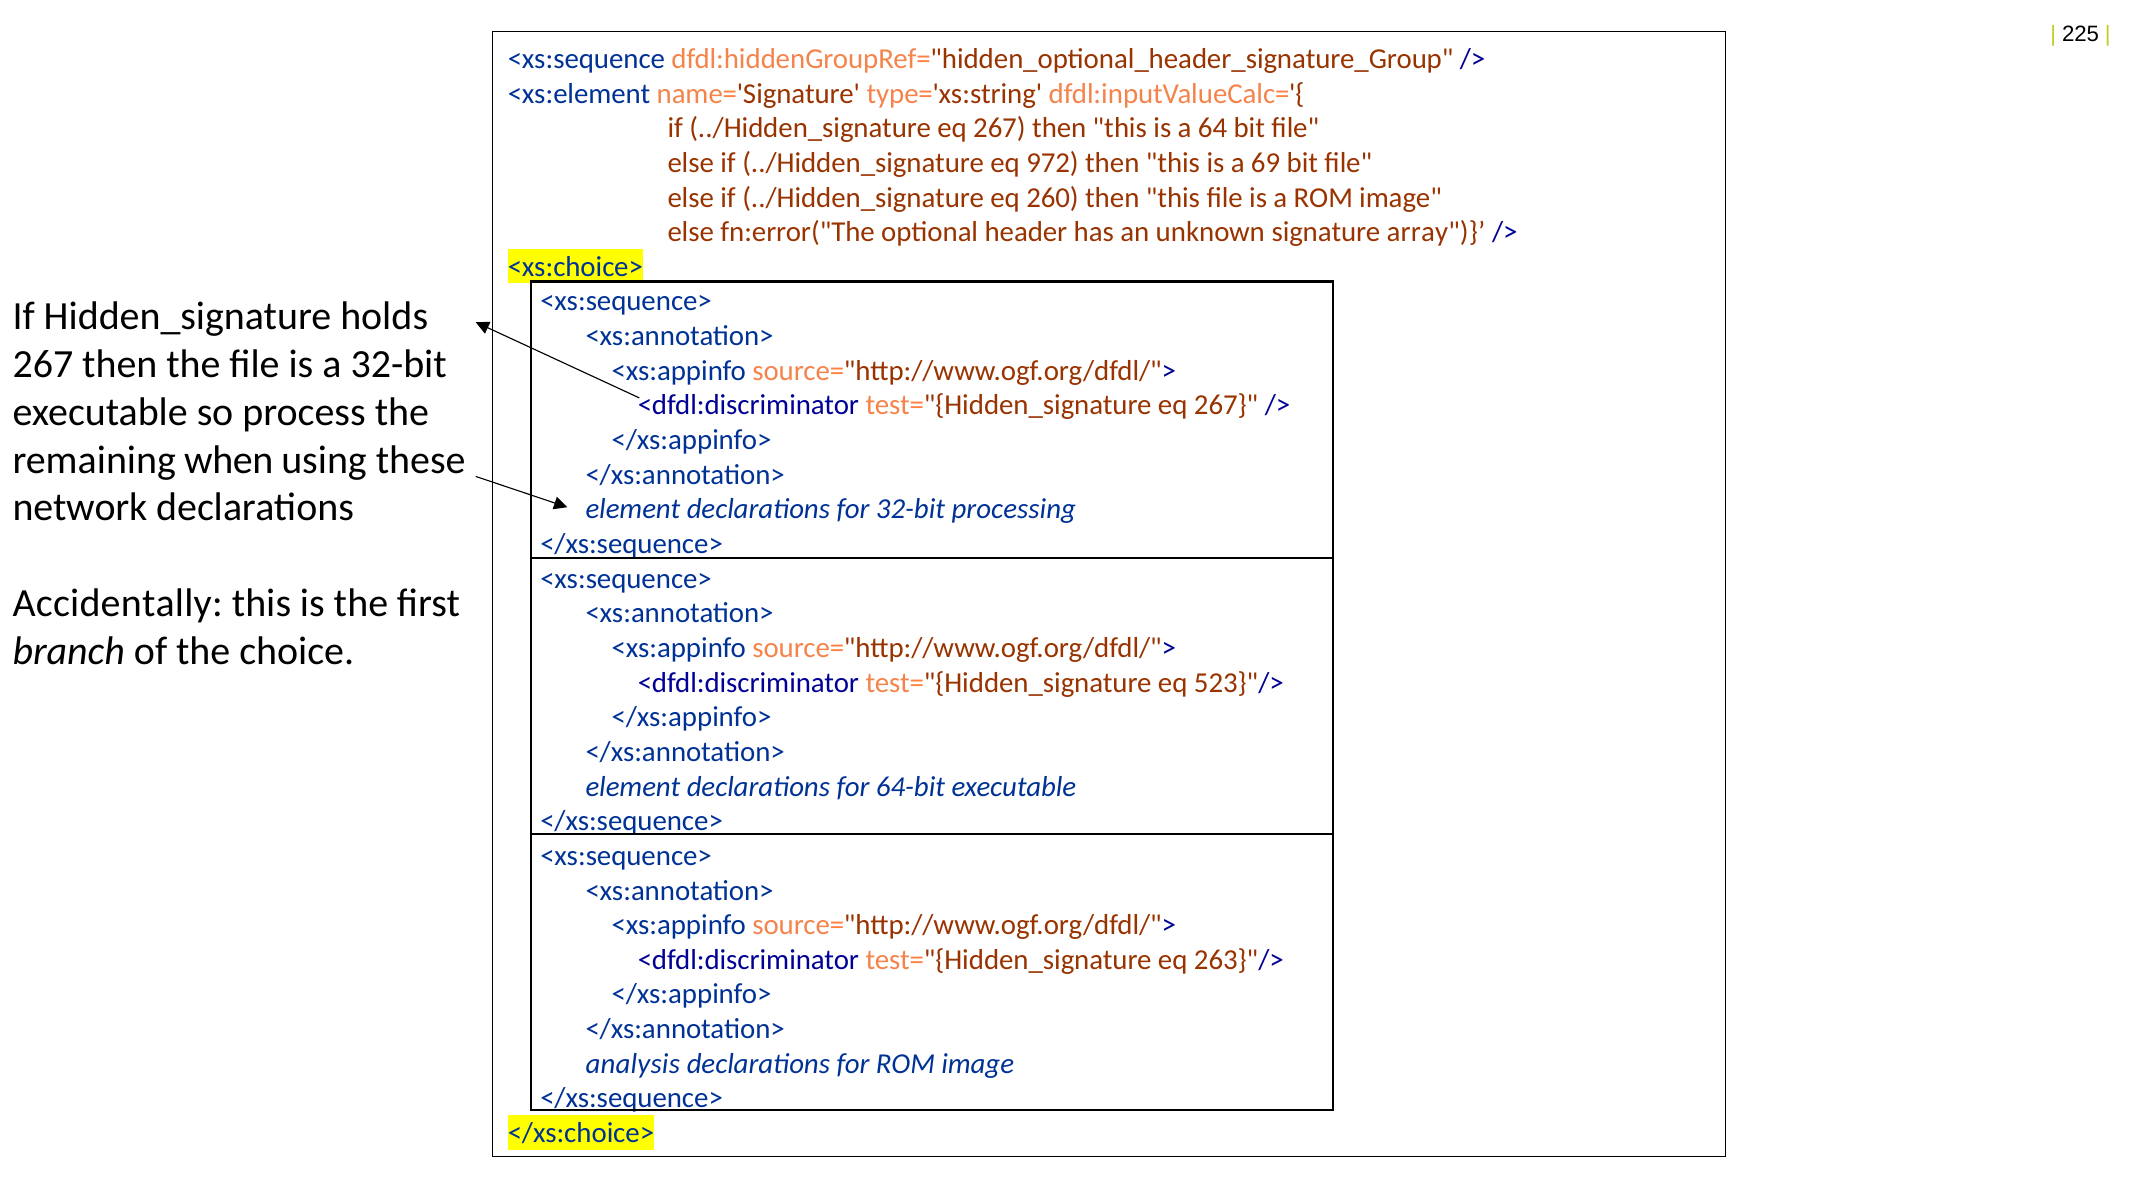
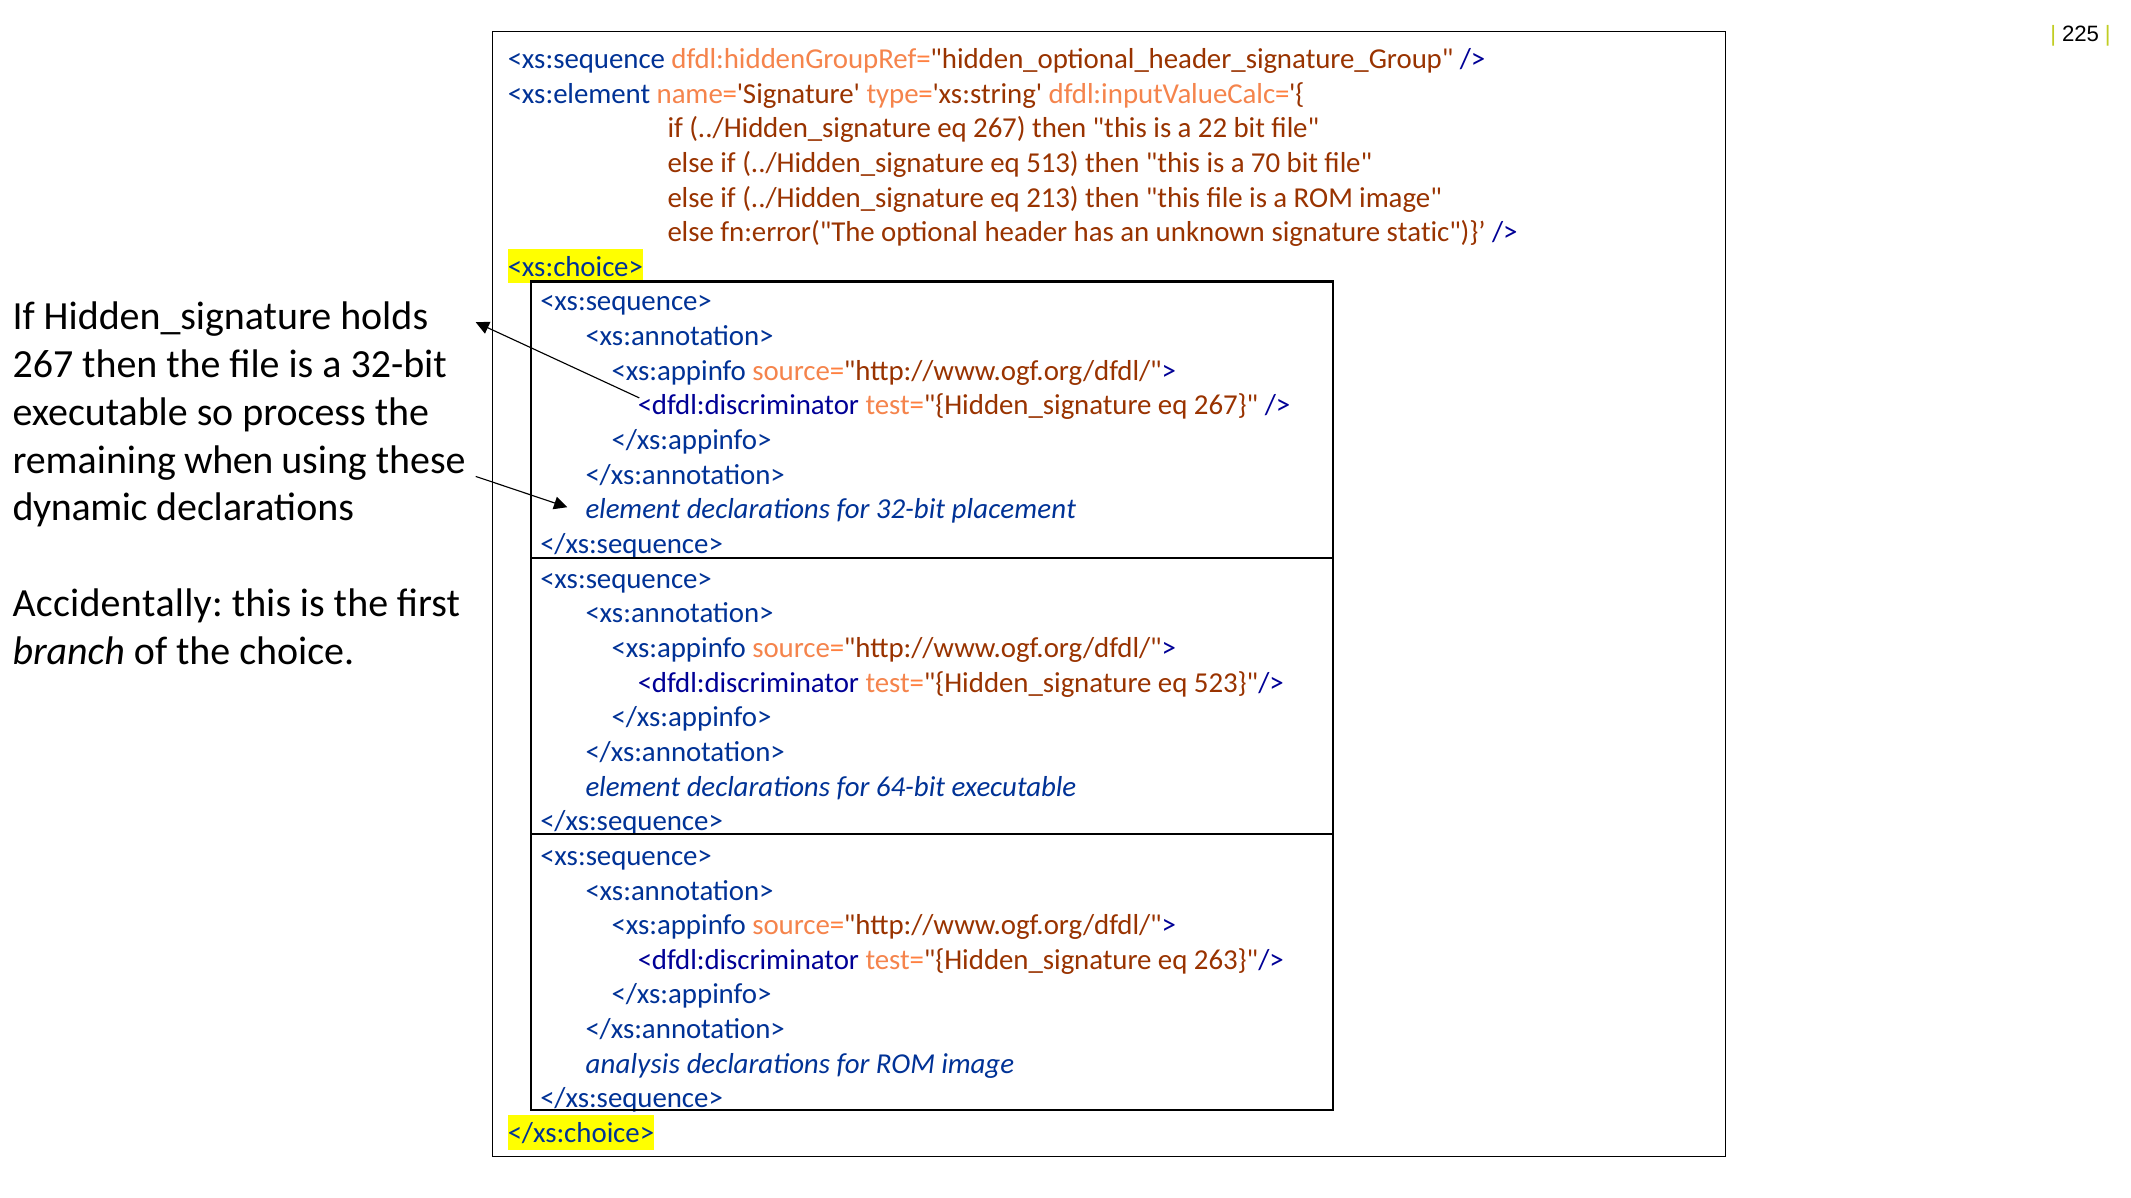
64: 64 -> 22 (1212, 128)
972: 972 -> 513 (1053, 163)
69: 69 -> 70 (1266, 163)
260: 260 -> 213 (1053, 198)
array: array -> static (1436, 232)
network: network -> dynamic (80, 508)
processing: processing -> placement (1014, 510)
